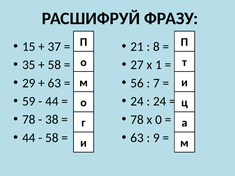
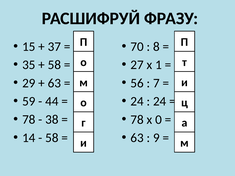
21: 21 -> 70 (137, 47)
44: 44 -> 14 (29, 138)
